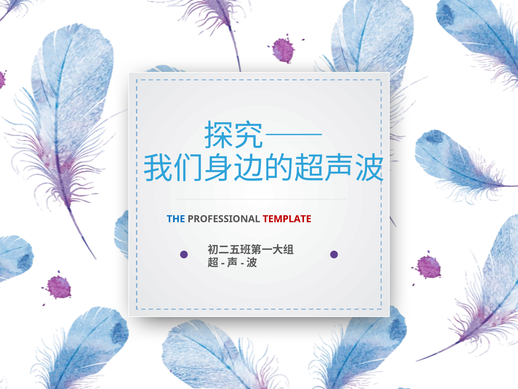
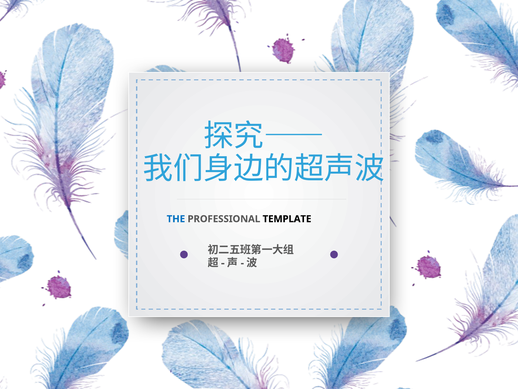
TEMPLATE colour: red -> black (287, 219)
